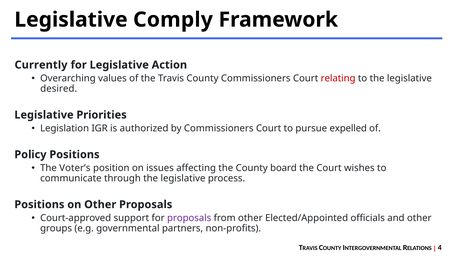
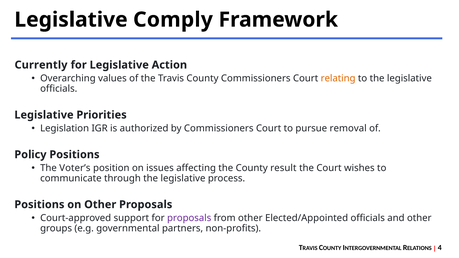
relating colour: red -> orange (338, 78)
desired: desired -> officials (59, 89)
expelled: expelled -> removal (348, 128)
board: board -> result (283, 168)
